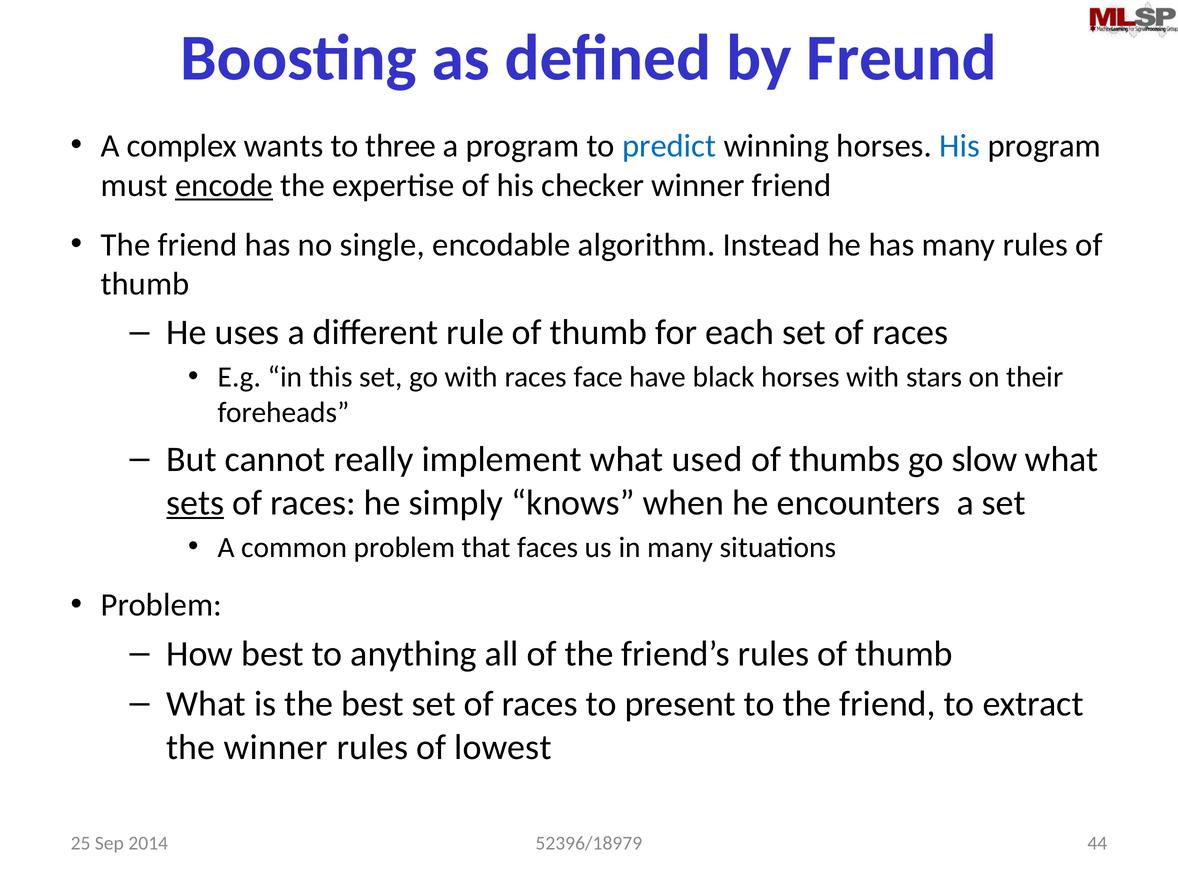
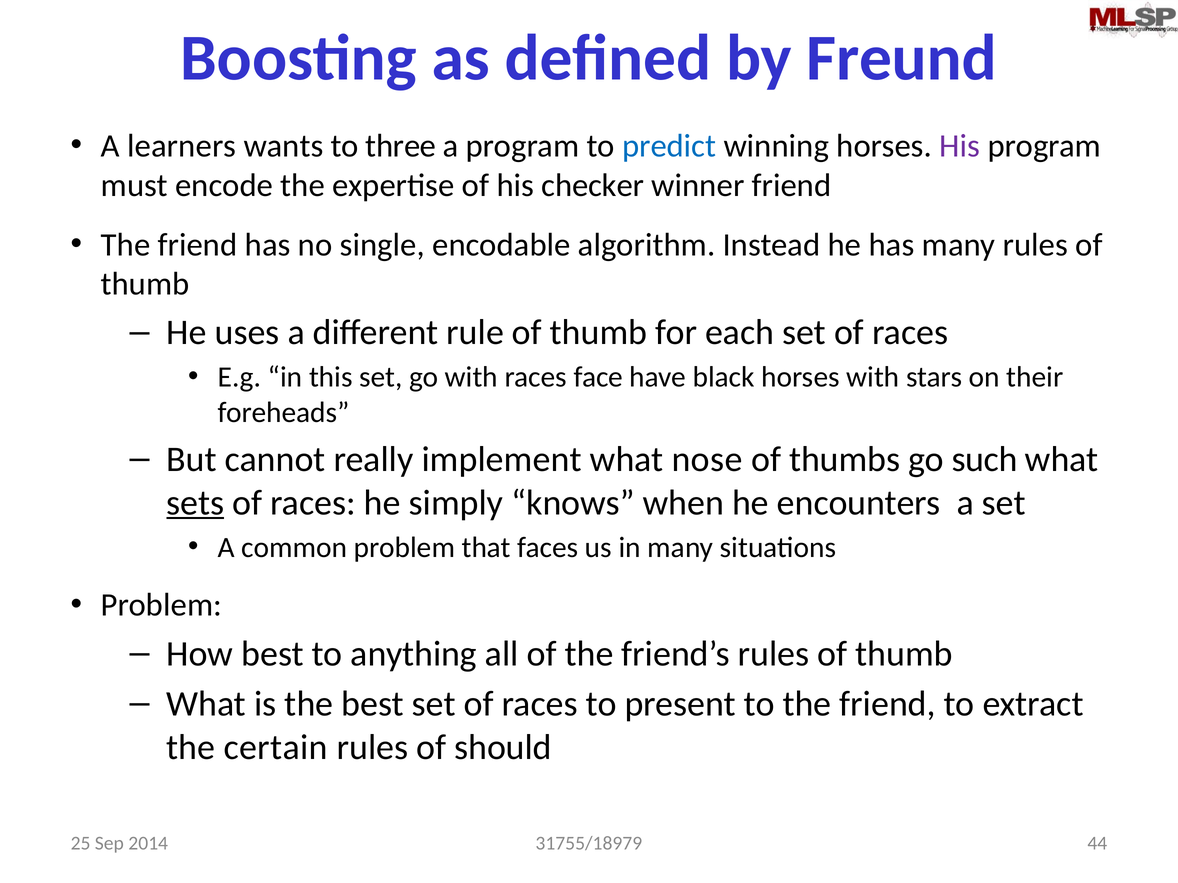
complex: complex -> learners (182, 146)
His colour: blue -> purple (960, 146)
encode underline: present -> none (224, 185)
used: used -> nose (707, 460)
slow: slow -> such (985, 460)
the winner: winner -> certain (276, 748)
lowest: lowest -> should (503, 748)
52396/18979: 52396/18979 -> 31755/18979 (589, 844)
